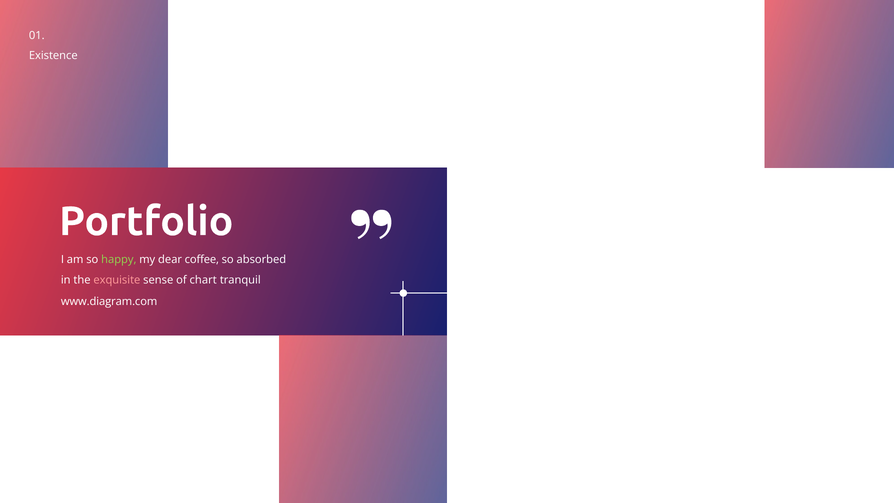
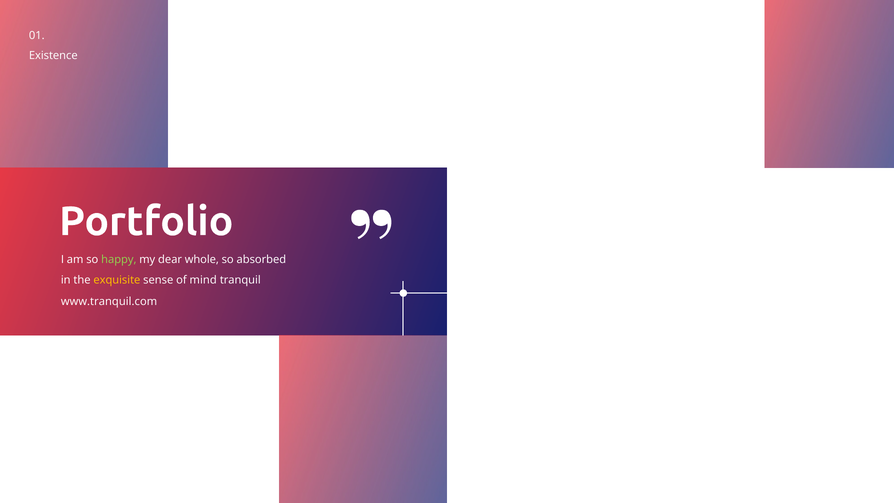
dear coffee: coffee -> whole (202, 260)
exquisite colour: pink -> yellow (117, 280)
chart: chart -> mind (203, 280)
www.diagram.com: www.diagram.com -> www.tranquil.com (109, 301)
